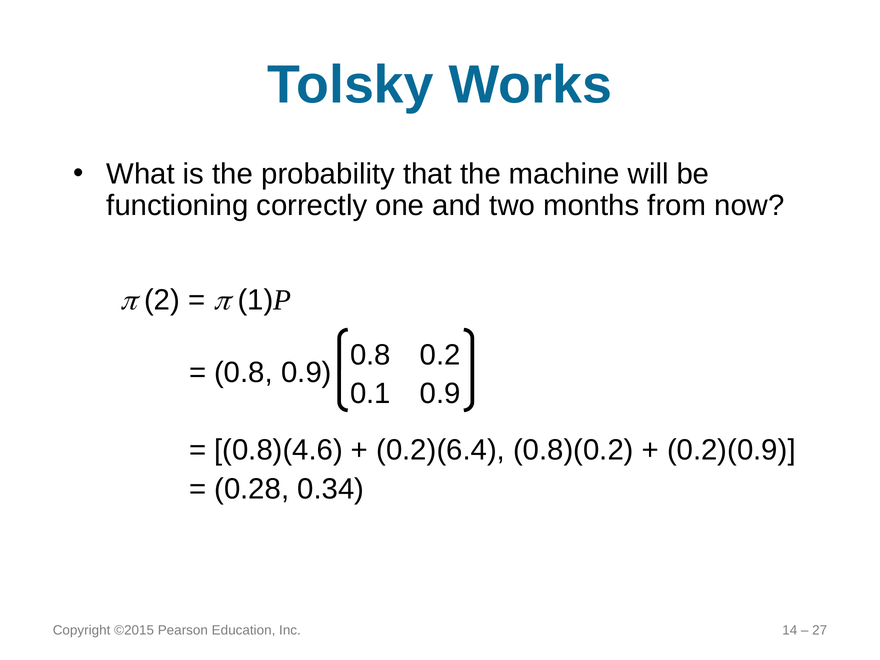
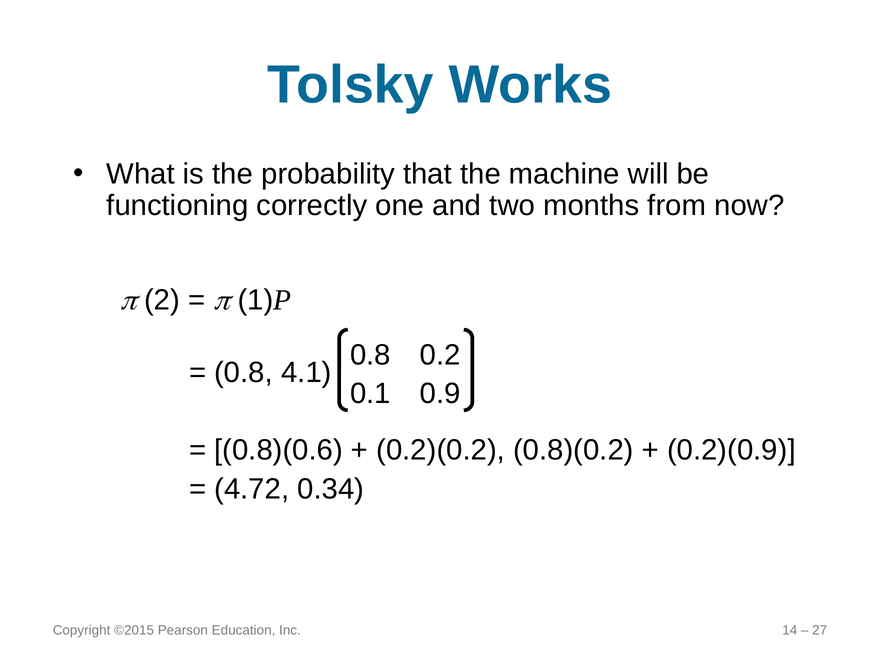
0.8 0.9: 0.9 -> 4.1 (306, 373)
0.8)(4.6: 0.8)(4.6 -> 0.8)(0.6 (279, 450)
0.2)(6.4: 0.2)(6.4 -> 0.2)(0.2 (441, 450)
0.28: 0.28 -> 4.72 (252, 489)
